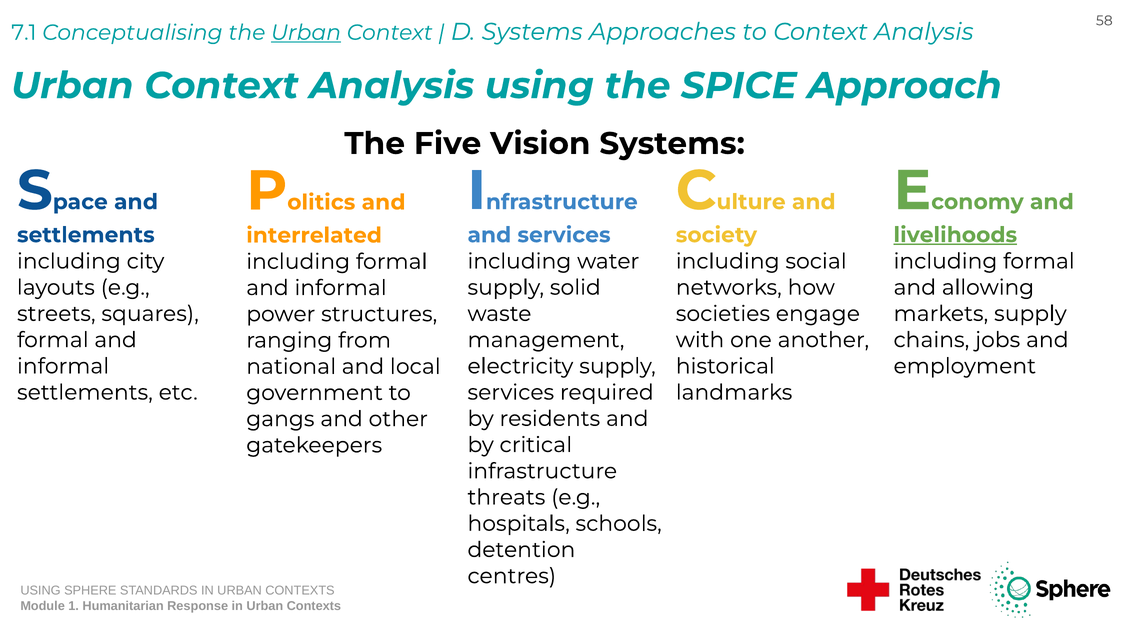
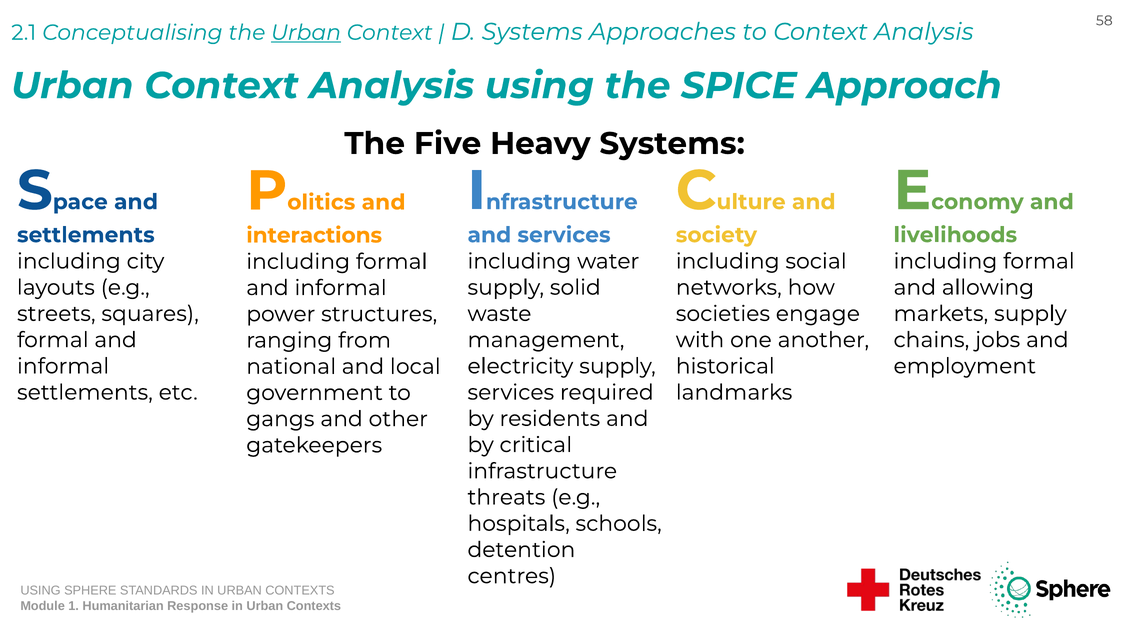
7.1: 7.1 -> 2.1 (24, 33)
Vision: Vision -> Heavy (540, 144)
livelihoods underline: present -> none (955, 235)
interrelated: interrelated -> interactions (314, 236)
